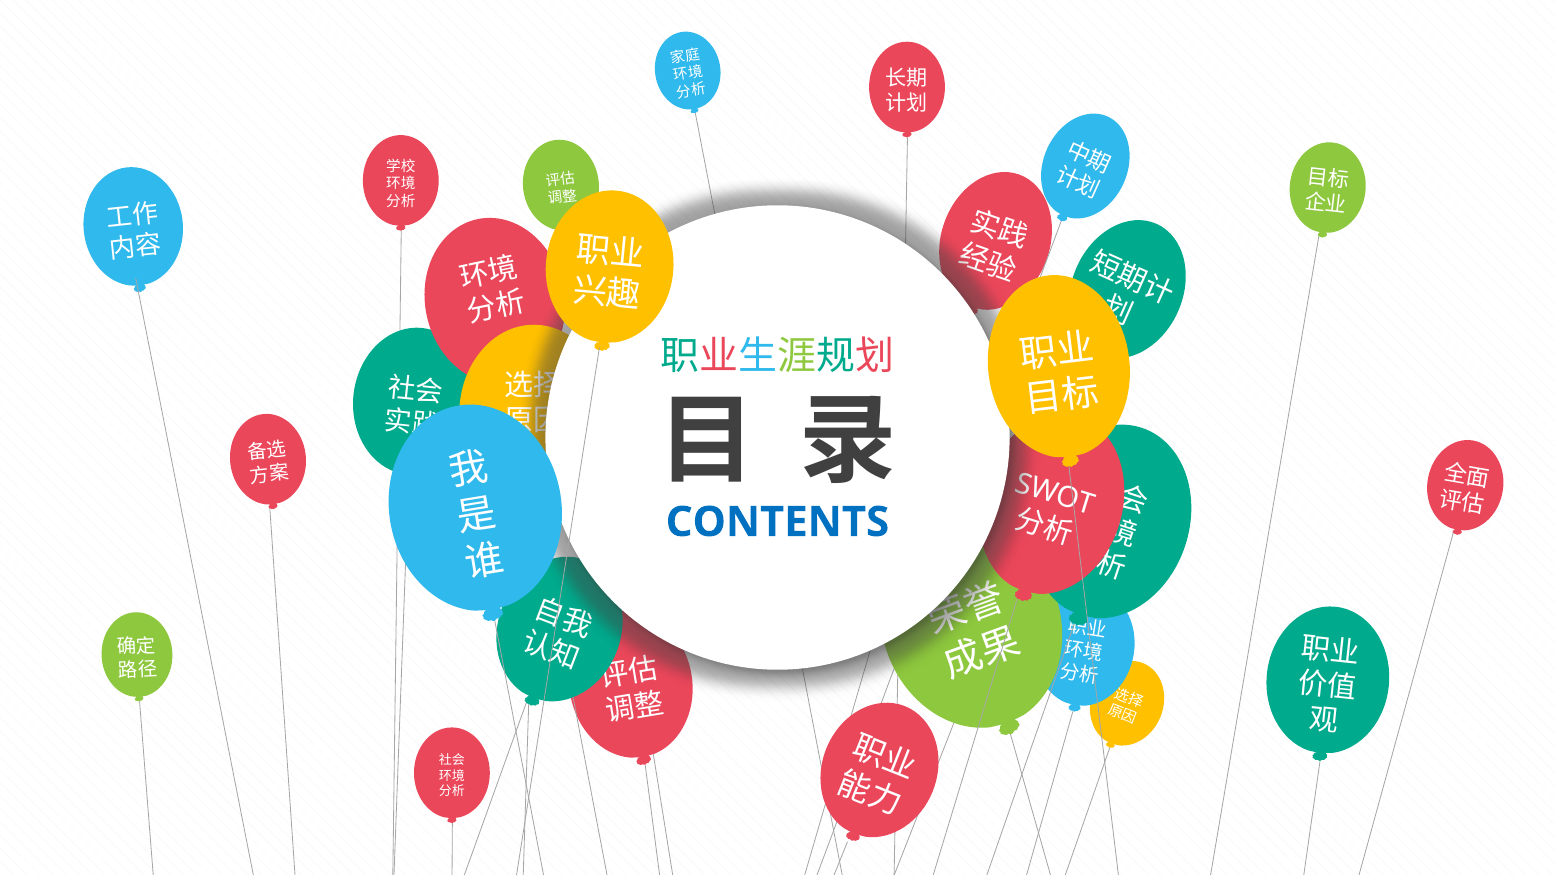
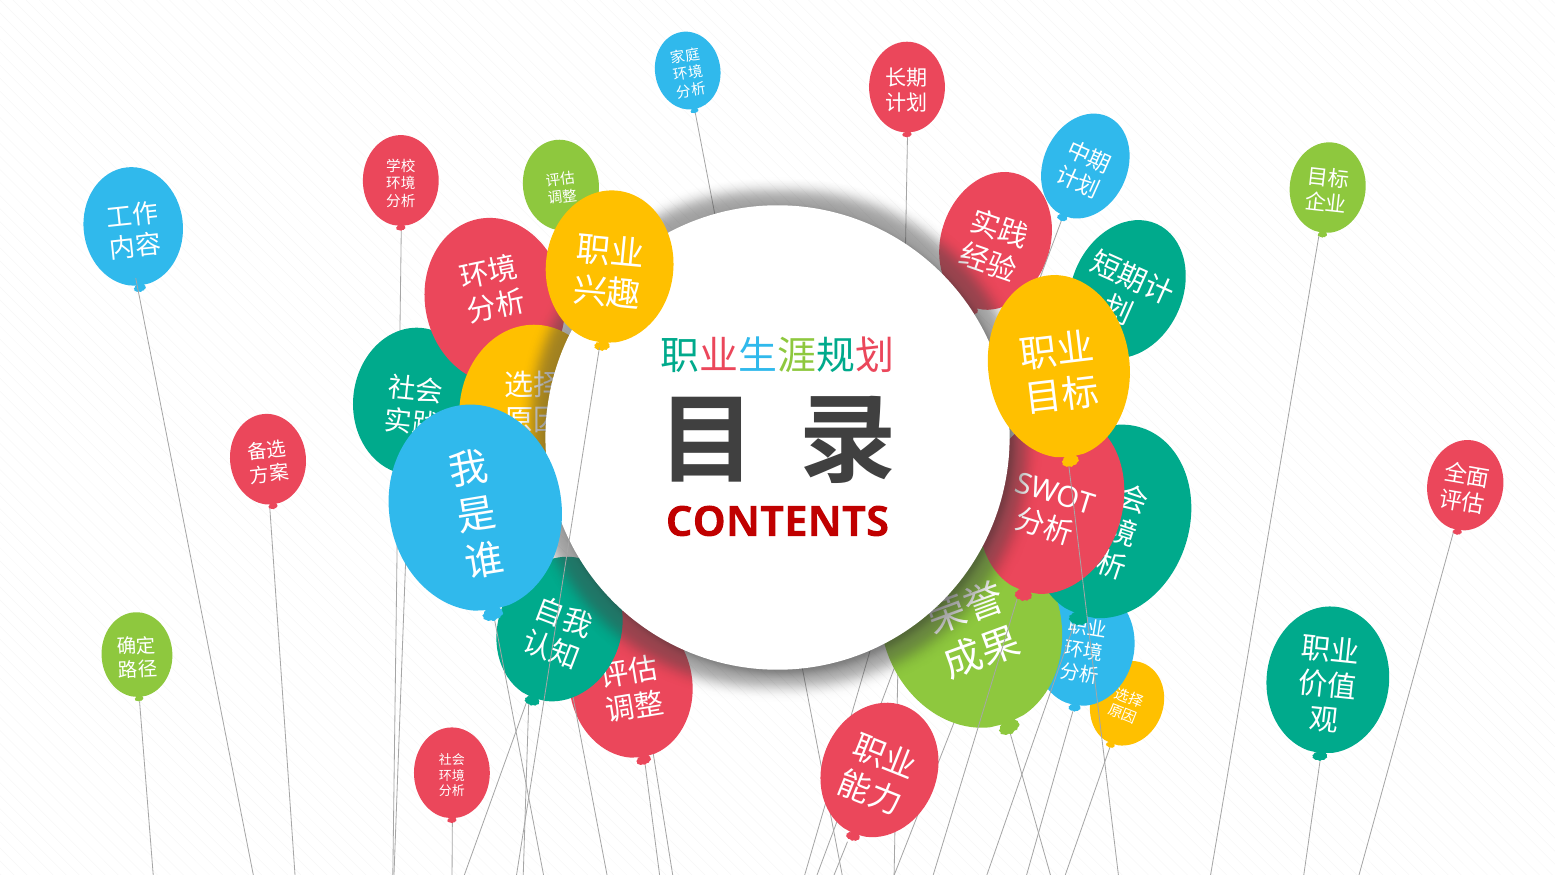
CONTENTS colour: blue -> red (777, 522)
